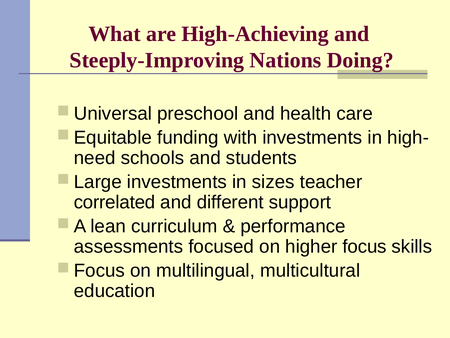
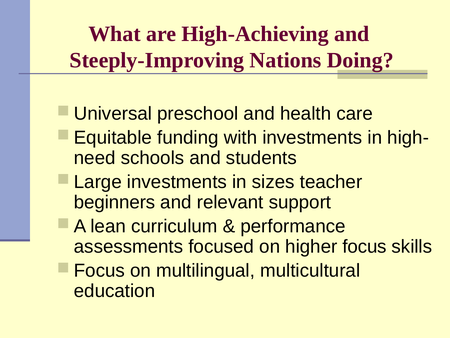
correlated: correlated -> beginners (115, 202)
different: different -> relevant (230, 202)
